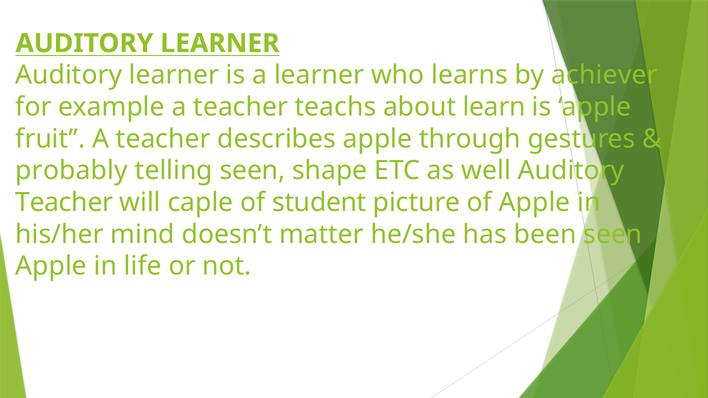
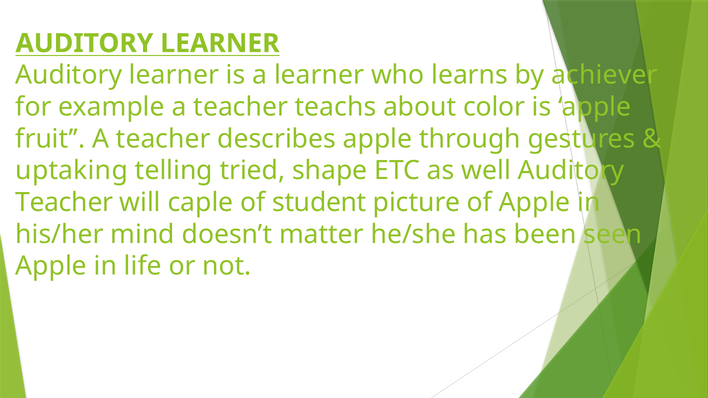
learn: learn -> color (494, 107)
probably: probably -> uptaking (72, 171)
telling seen: seen -> tried (252, 171)
